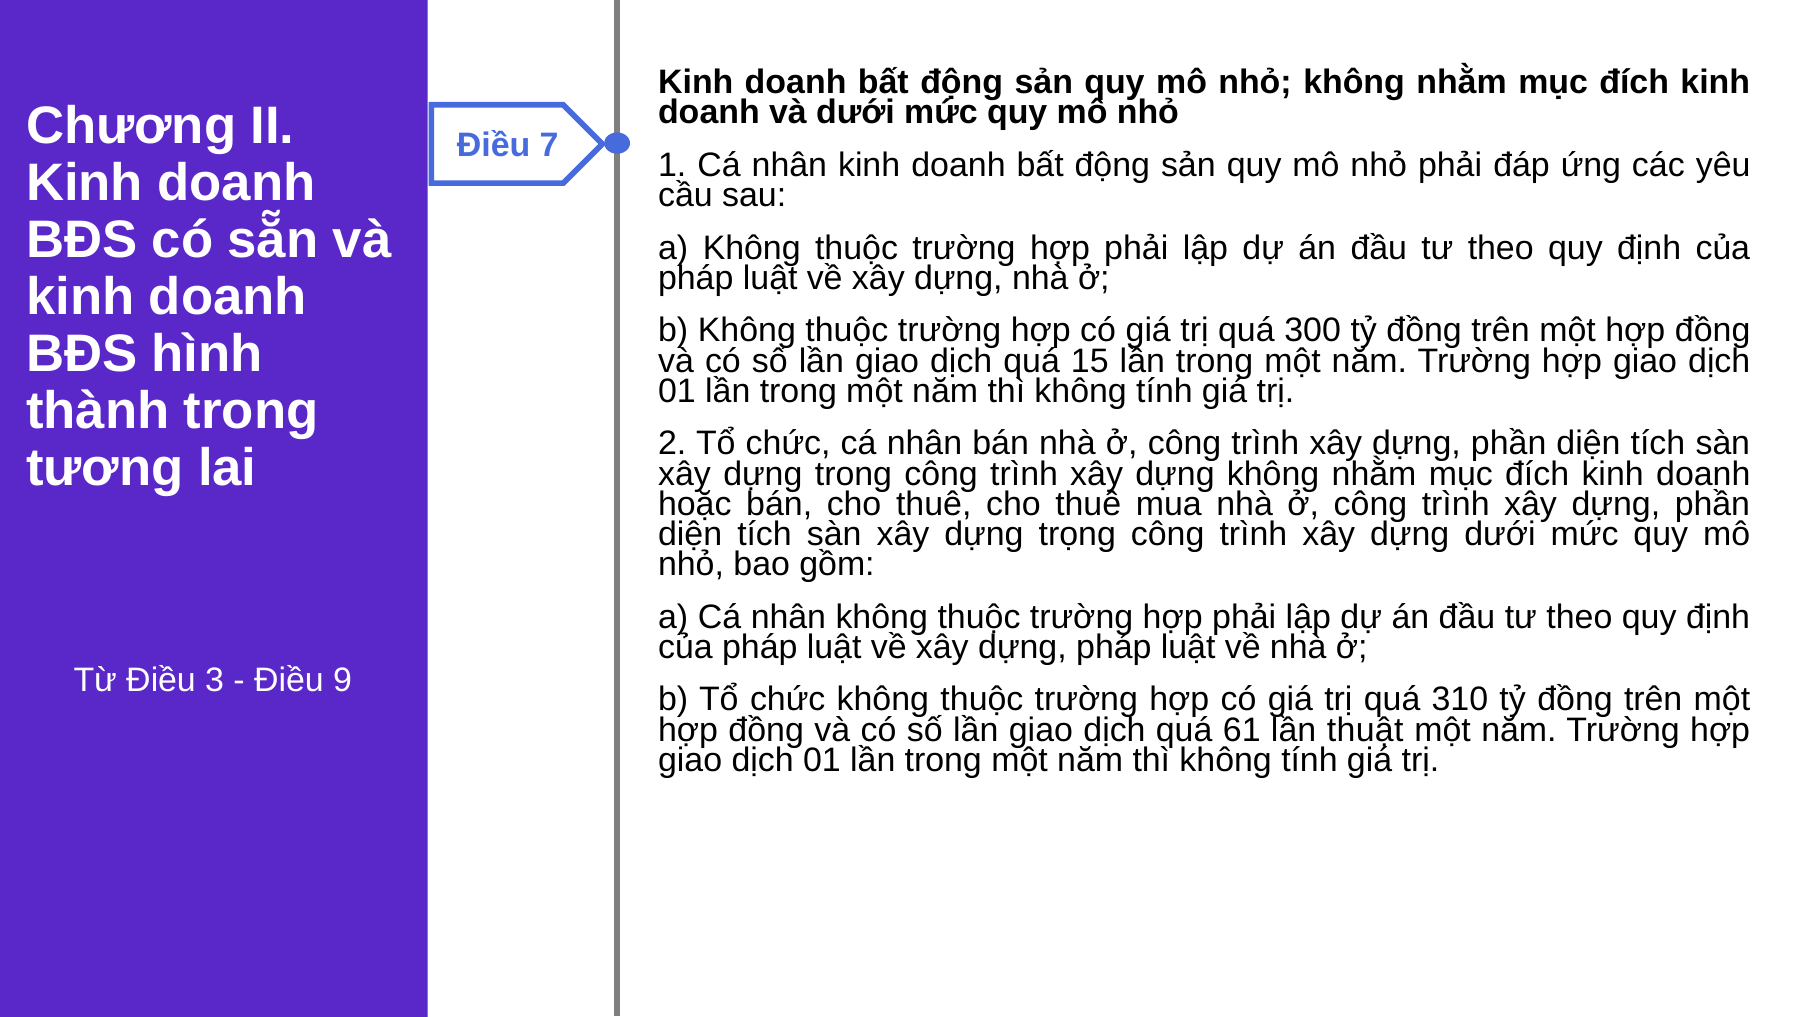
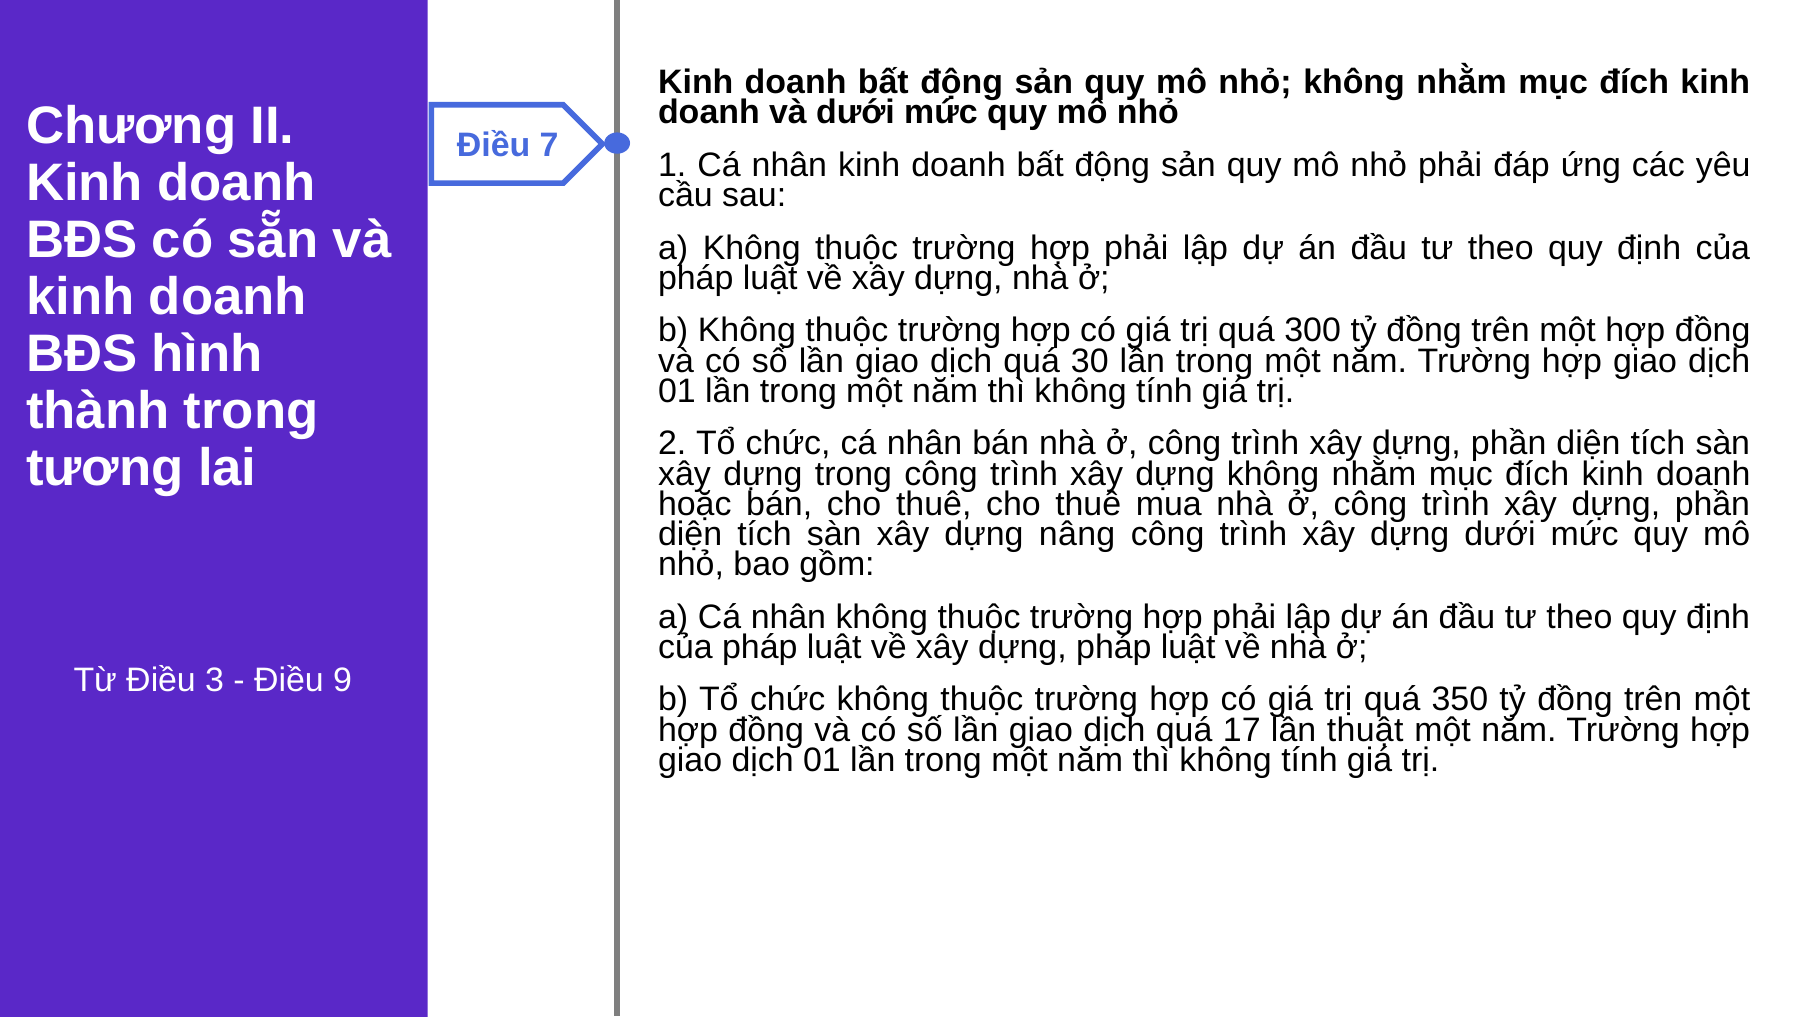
15: 15 -> 30 (1090, 361)
trọng: trọng -> nâng (1077, 534)
310: 310 -> 350 (1460, 700)
61: 61 -> 17 (1242, 730)
